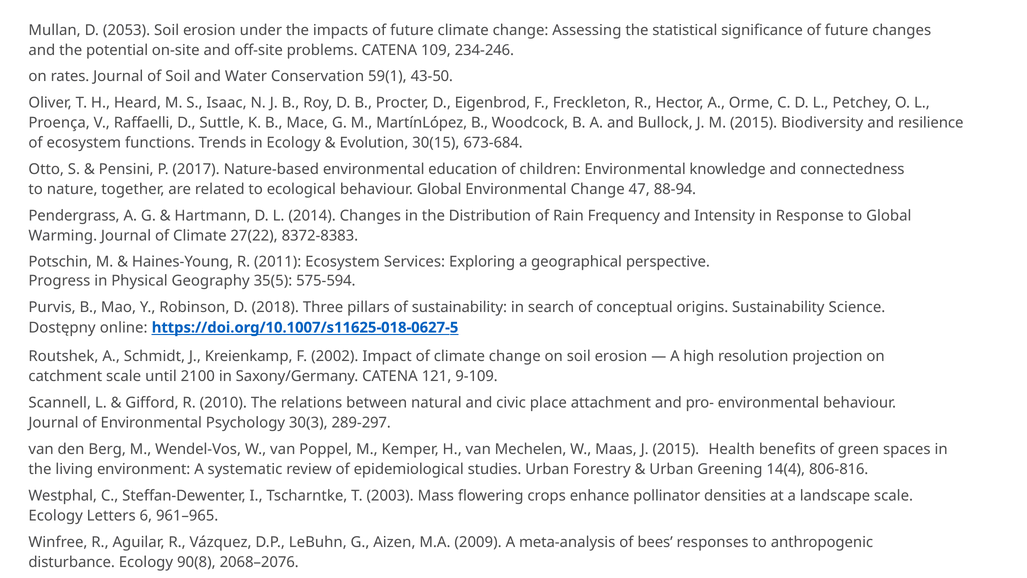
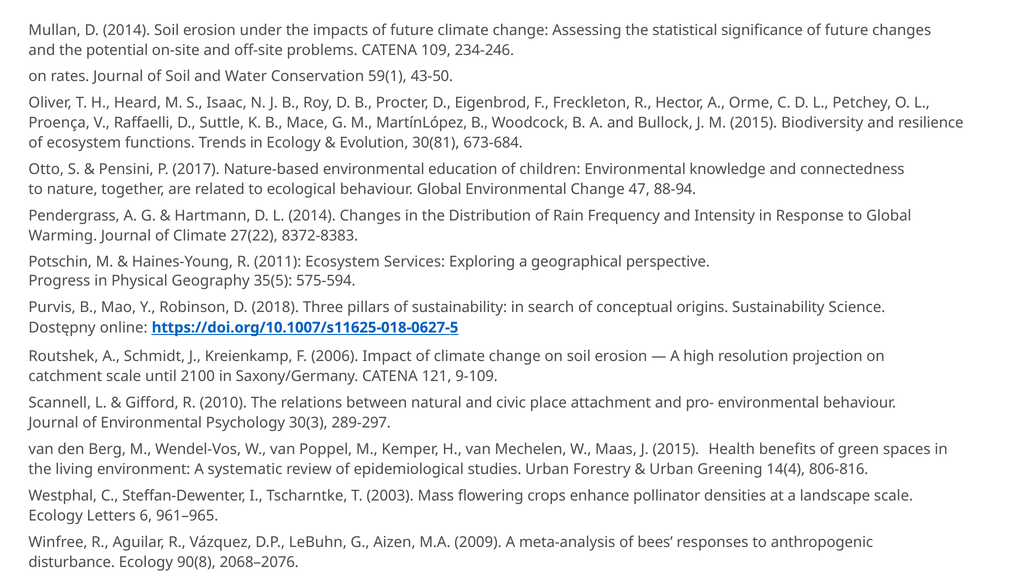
D 2053: 2053 -> 2014 (127, 30)
30(15: 30(15 -> 30(81 (436, 143)
2002: 2002 -> 2006 (335, 356)
